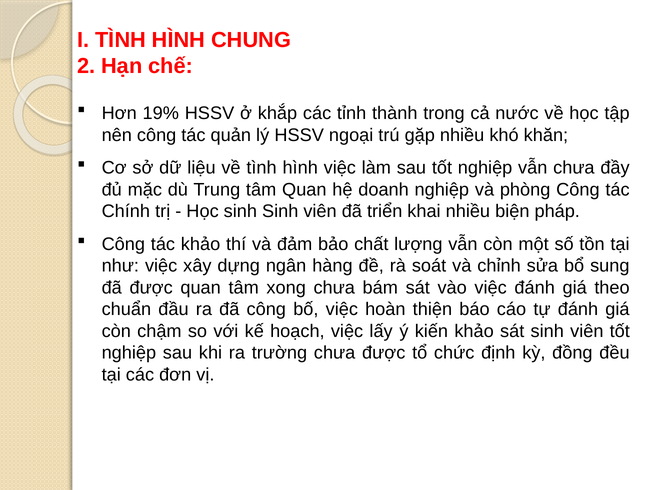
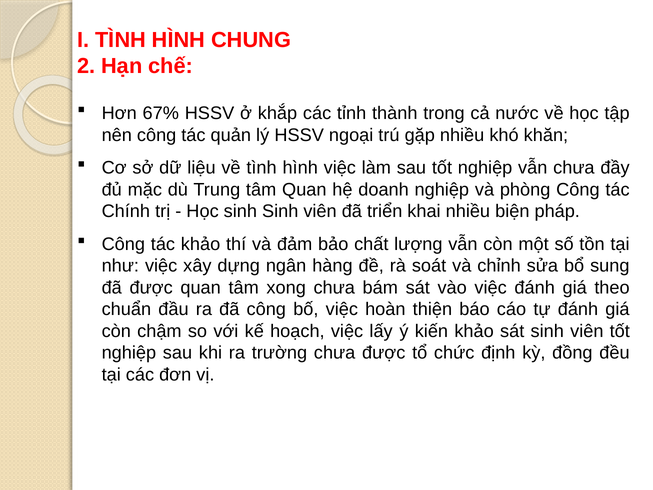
19%: 19% -> 67% (161, 113)
